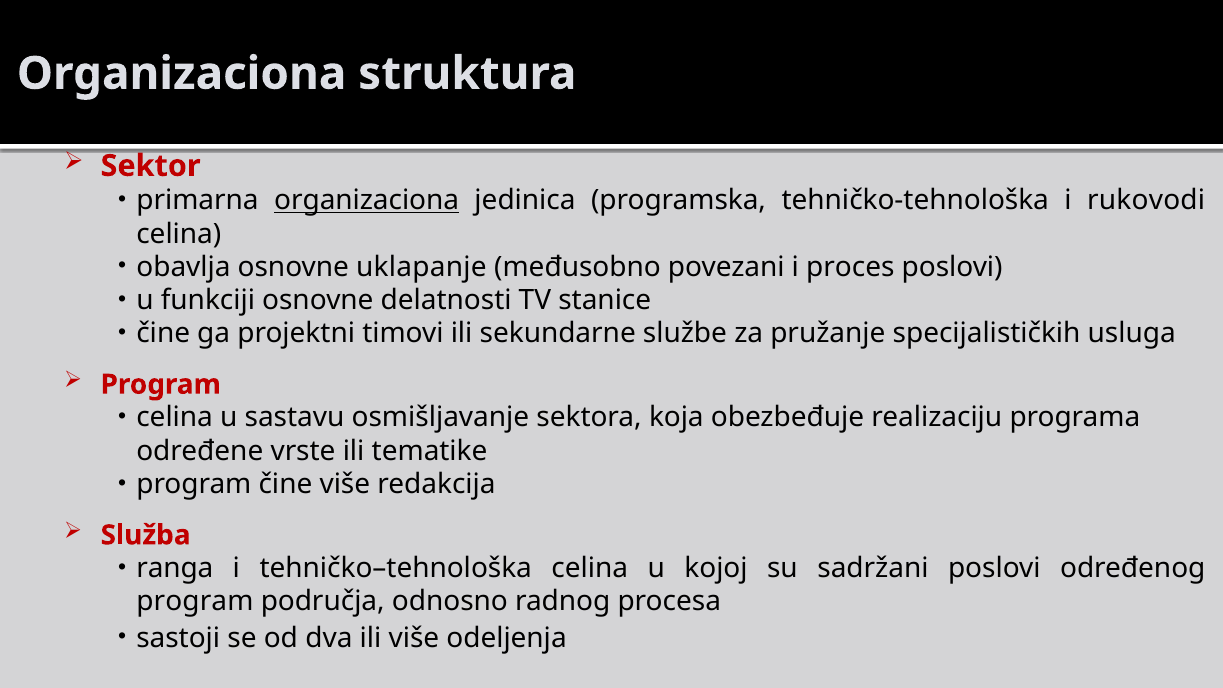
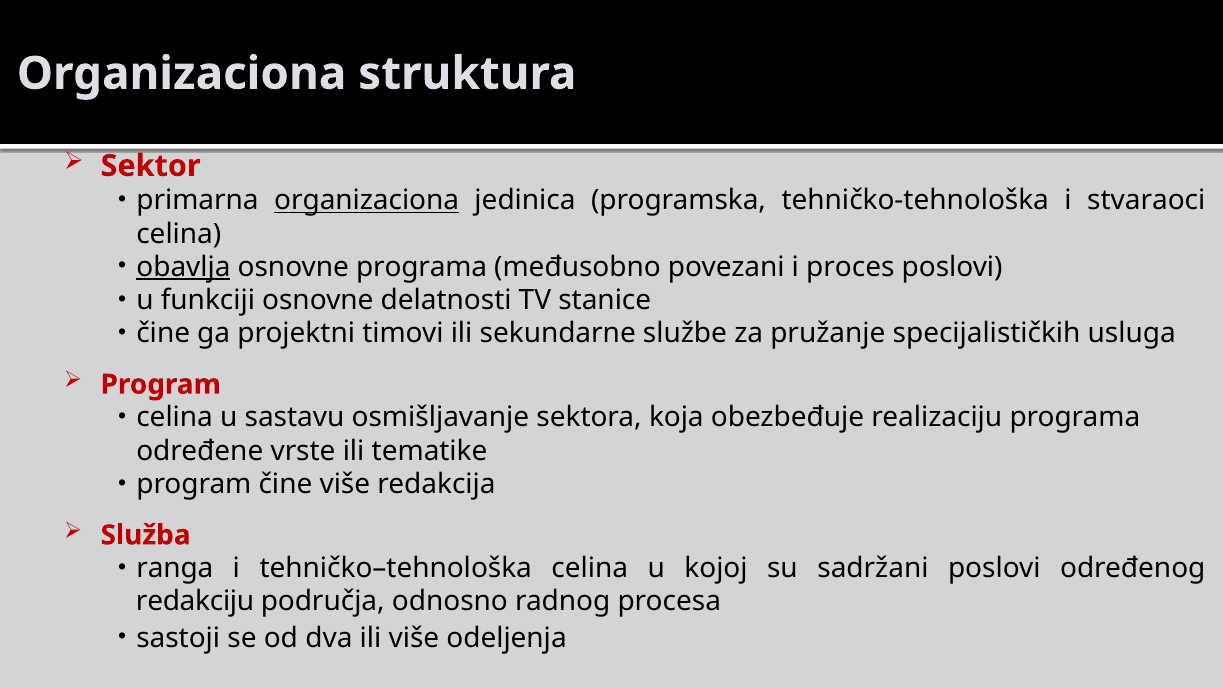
rukovodi: rukovodi -> stvaraoci (1146, 200)
obavlja underline: none -> present (183, 267)
osnovne uklapanje: uklapanje -> programa (422, 267)
program: program -> redakciju (195, 602)
